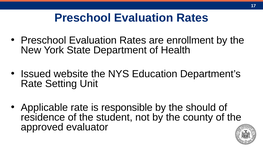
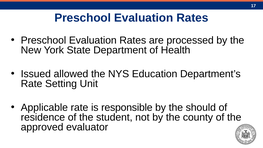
enrollment: enrollment -> processed (190, 40)
website: website -> allowed (71, 74)
